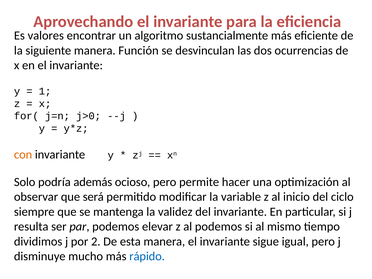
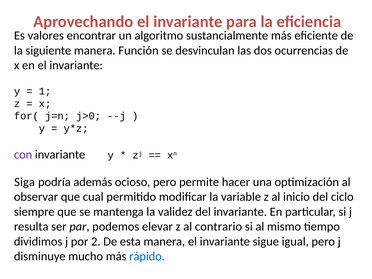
con colour: orange -> purple (23, 155)
Solo: Solo -> Siga (25, 182)
será: será -> cual (93, 197)
al podemos: podemos -> contrario (218, 227)
